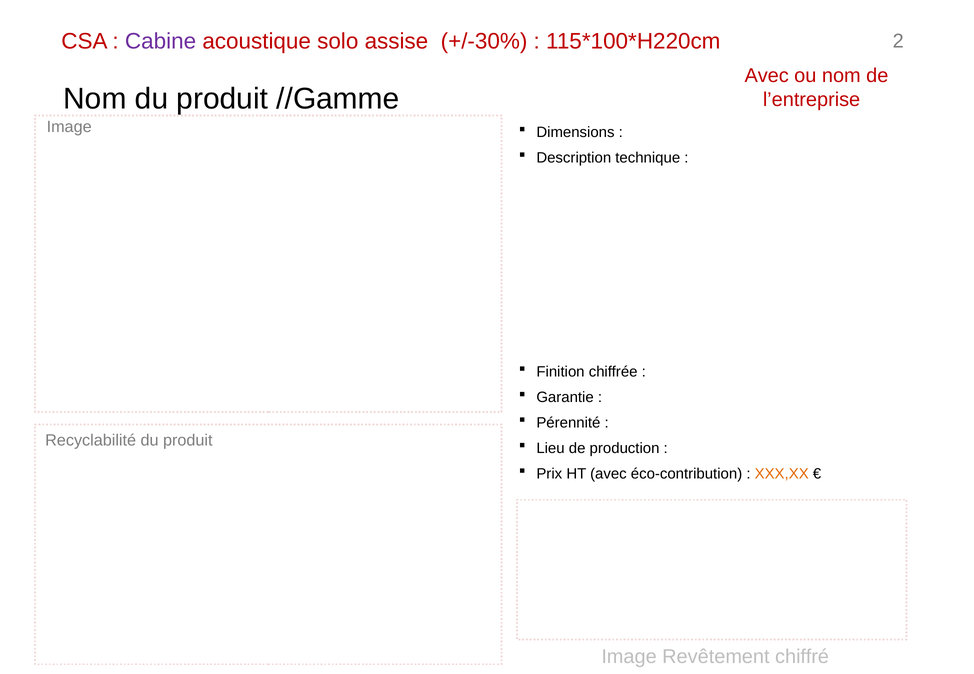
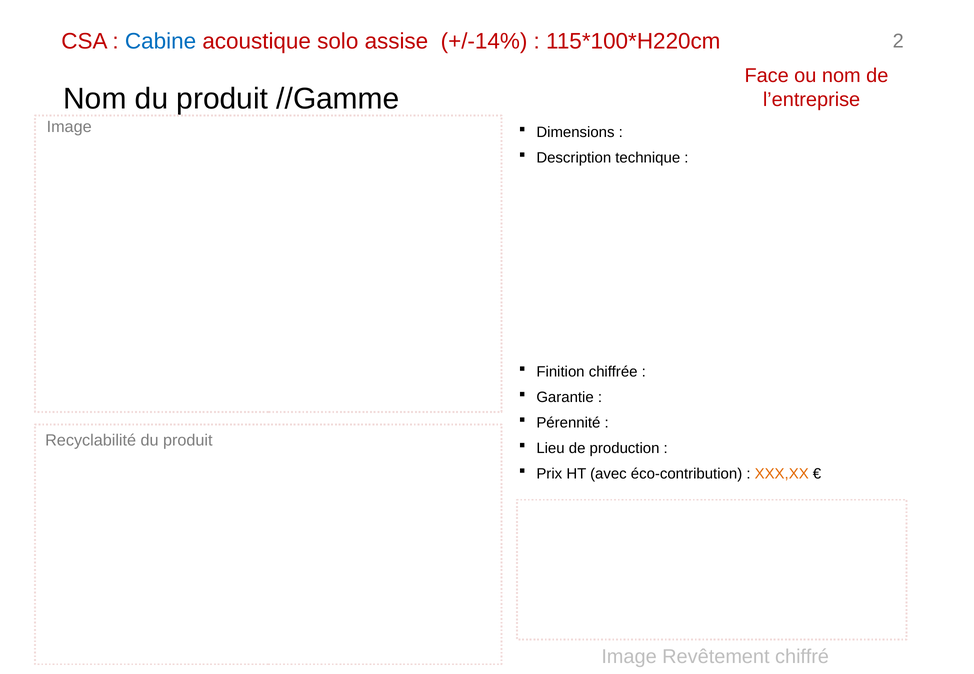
Cabine colour: purple -> blue (161, 41)
+/-30%: +/-30% -> +/-14% (484, 41)
Avec: Avec -> Face (767, 76)
